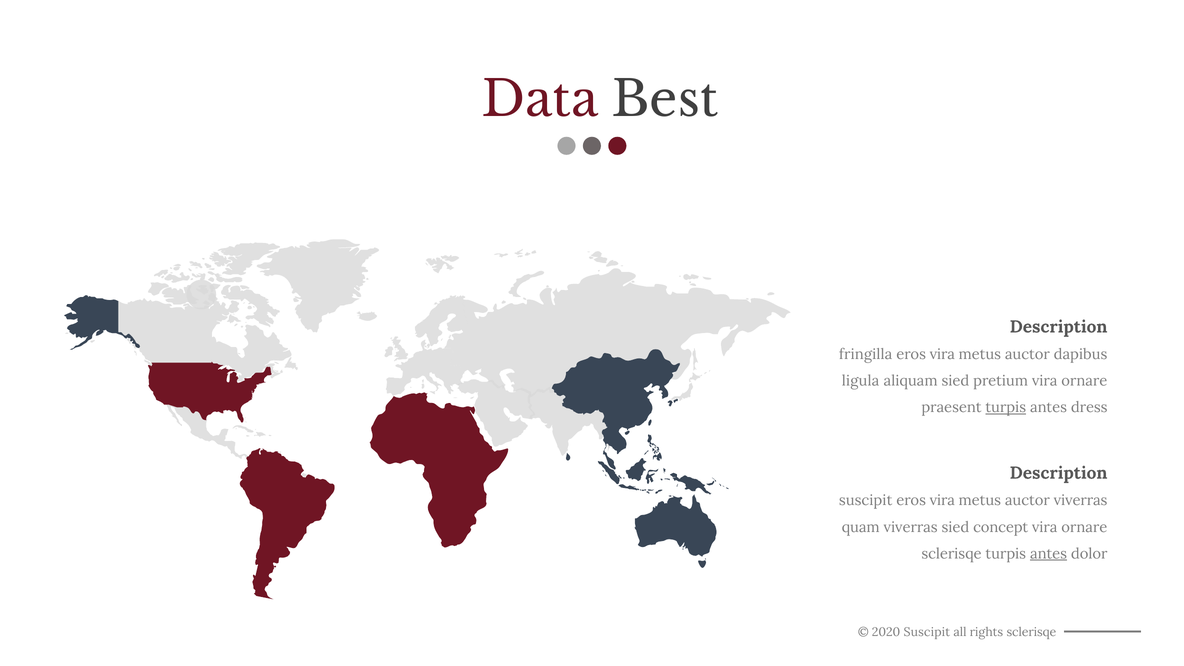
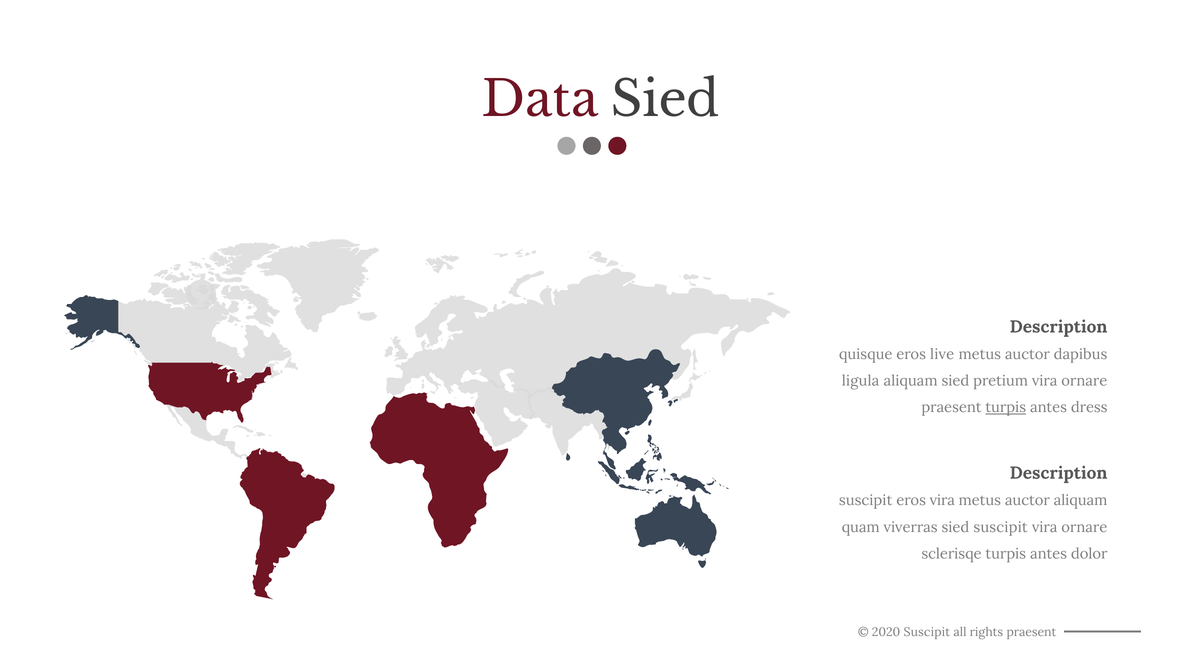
Data Best: Best -> Sied (665, 100)
fringilla: fringilla -> quisque (866, 354)
vira: vira -> live (942, 354)
auctor viverras: viverras -> aliquam (1081, 500)
sied concept: concept -> suscipit (1001, 527)
antes underline: present -> none (1049, 554)
rights sclerisqe: sclerisqe -> praesent (1031, 632)
